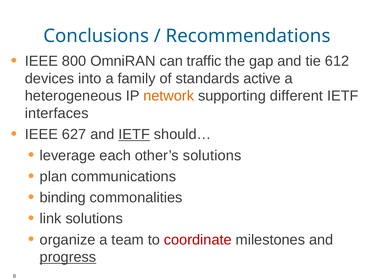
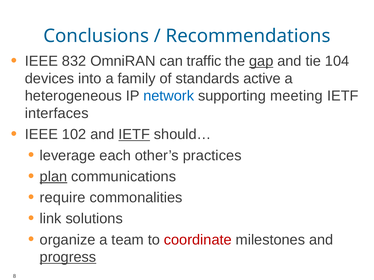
800: 800 -> 832 (74, 61)
gap underline: none -> present (261, 61)
612: 612 -> 104 (337, 61)
network colour: orange -> blue (169, 96)
different: different -> meeting (296, 96)
627: 627 -> 102 (74, 135)
other’s solutions: solutions -> practices (212, 156)
plan underline: none -> present (53, 177)
binding: binding -> require (63, 198)
